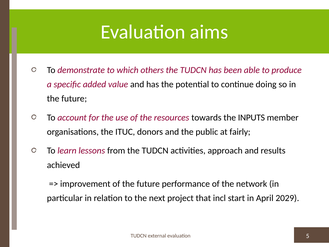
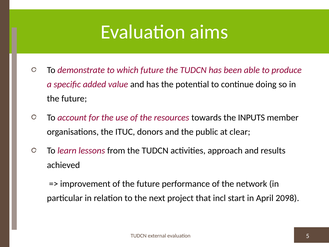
which others: others -> future (152, 70)
fairly: fairly -> clear (240, 132)
2029: 2029 -> 2098 (287, 198)
